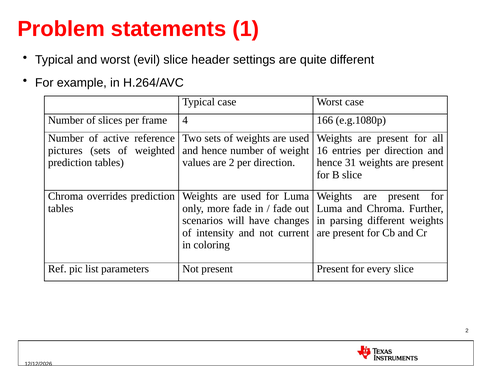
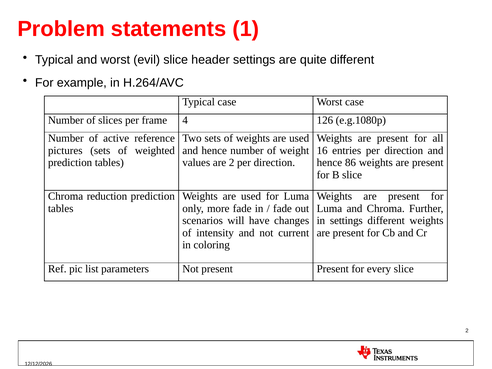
166: 166 -> 126 (325, 120)
31: 31 -> 86 (351, 163)
overrides: overrides -> reduction (107, 196)
in parsing: parsing -> settings (346, 221)
